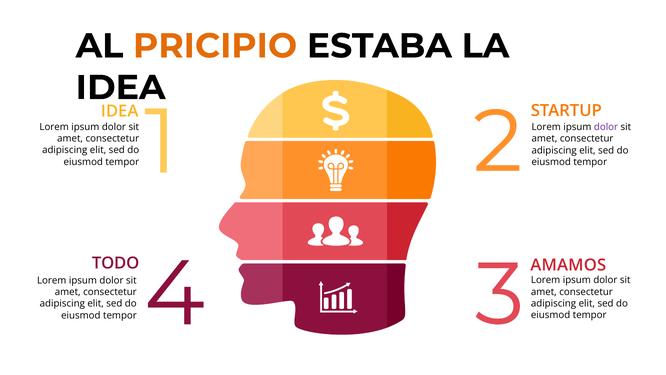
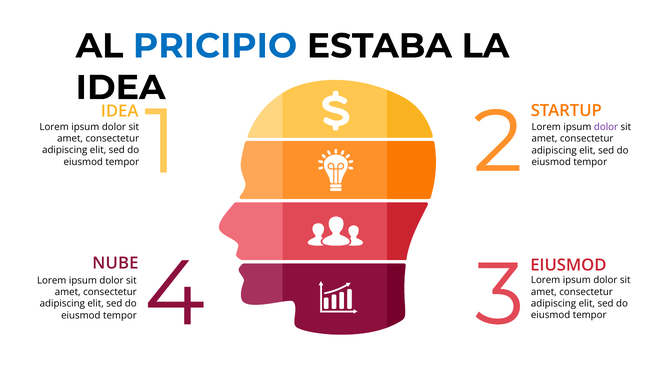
PRICIPIO colour: orange -> blue (215, 46)
TODO: TODO -> NUBE (115, 263)
AMAMOS: AMAMOS -> EIUSMOD (568, 265)
